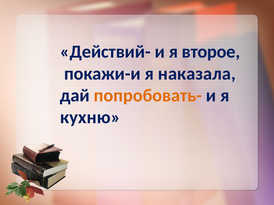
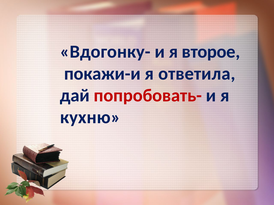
Действий-: Действий- -> Вдогонку- (105, 52)
наказала: наказала -> ответила (197, 74)
попробовать- colour: orange -> red (148, 96)
